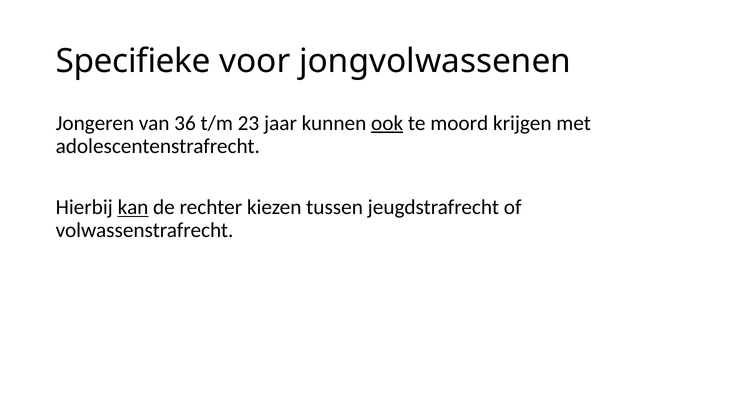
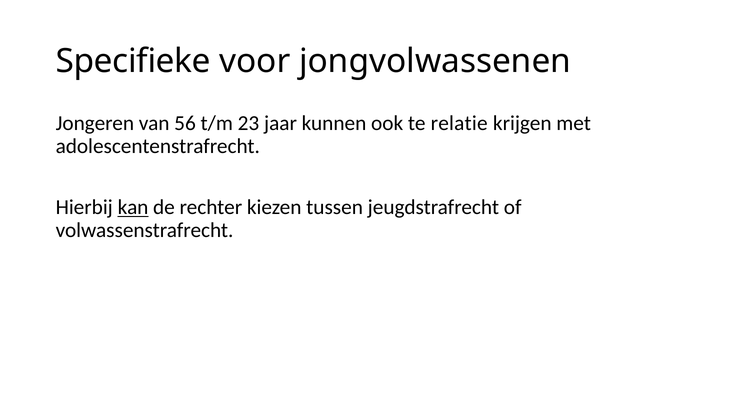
36: 36 -> 56 (185, 123)
ook underline: present -> none (387, 123)
moord: moord -> relatie (459, 123)
